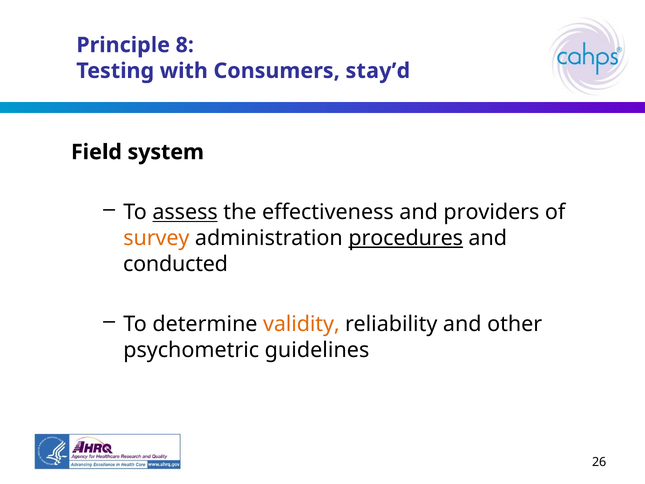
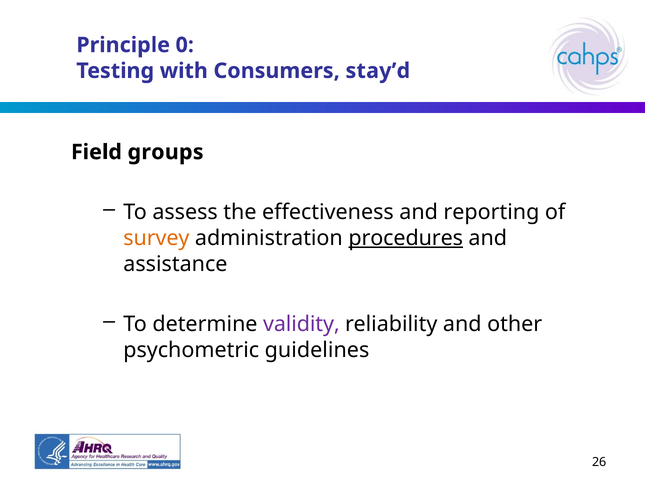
8: 8 -> 0 (185, 45)
system: system -> groups (166, 152)
assess underline: present -> none (185, 212)
providers: providers -> reporting (491, 212)
conducted: conducted -> assistance (175, 264)
validity colour: orange -> purple (301, 324)
